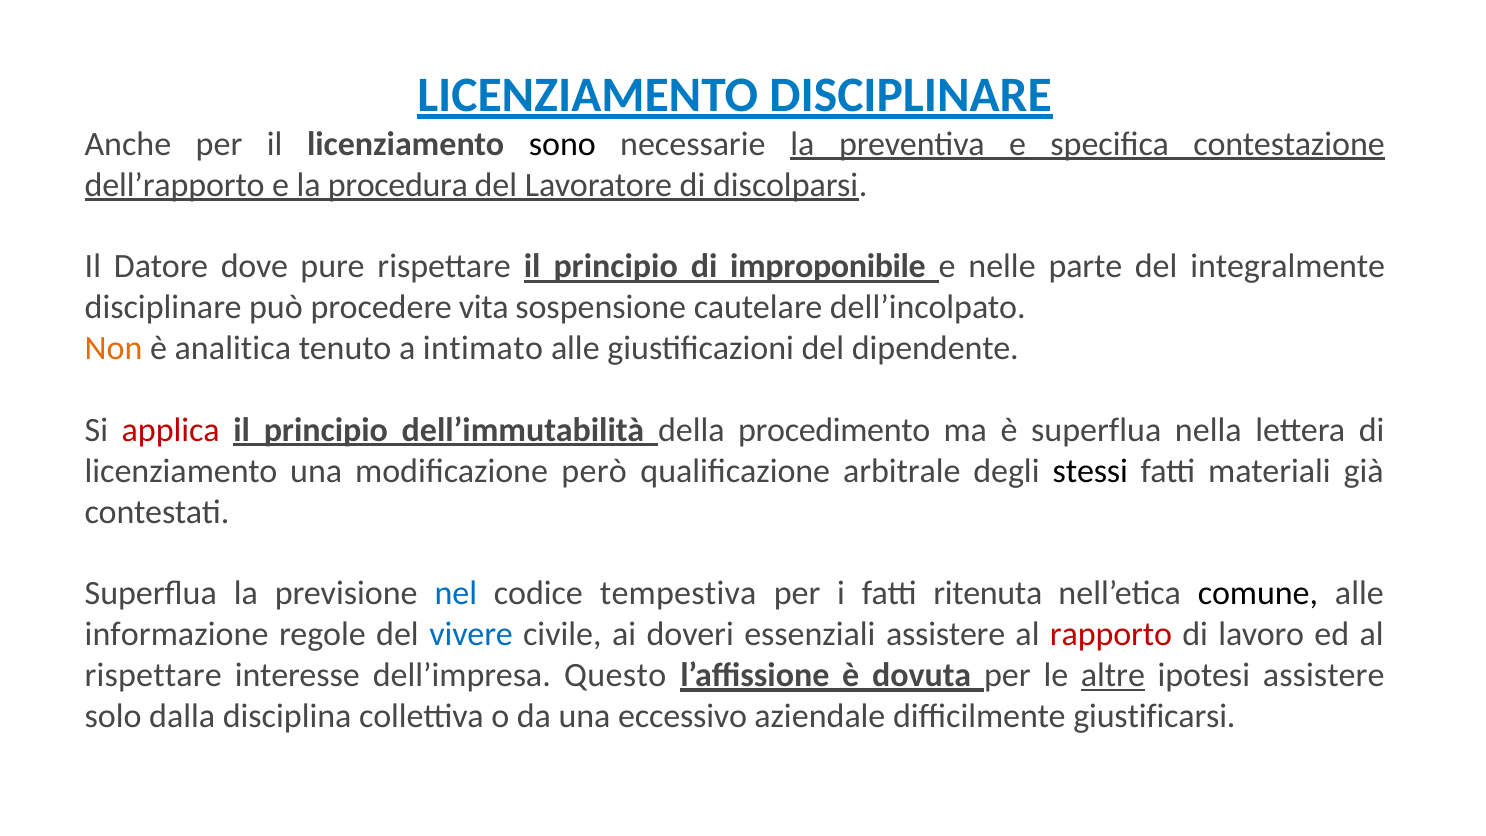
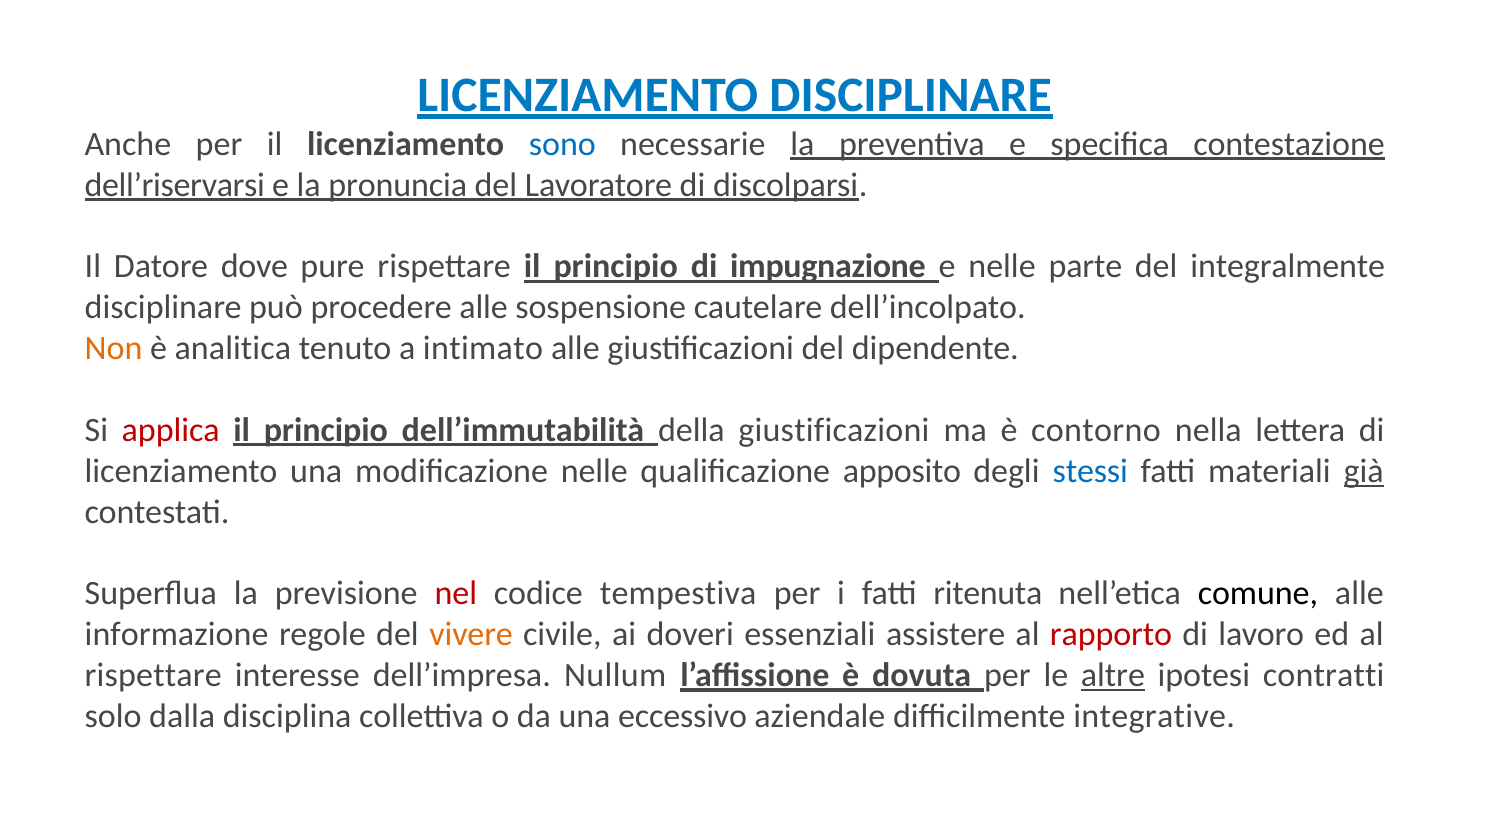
sono colour: black -> blue (562, 144)
dell’rapporto: dell’rapporto -> dell’riservarsi (175, 185)
procedura: procedura -> pronuncia (398, 185)
improponibile: improponibile -> impugnazione (828, 267)
procedere vita: vita -> alle (484, 308)
della procedimento: procedimento -> giustificazioni (834, 430)
è superflua: superflua -> contorno (1096, 430)
modificazione però: però -> nelle (594, 471)
arbitrale: arbitrale -> apposito (902, 471)
stessi colour: black -> blue (1090, 471)
già underline: none -> present (1364, 471)
nel colour: blue -> red (456, 593)
vivere colour: blue -> orange (471, 634)
Questo: Questo -> Nullum (615, 675)
ipotesi assistere: assistere -> contratti (1324, 675)
giustificarsi: giustificarsi -> integrative (1154, 716)
